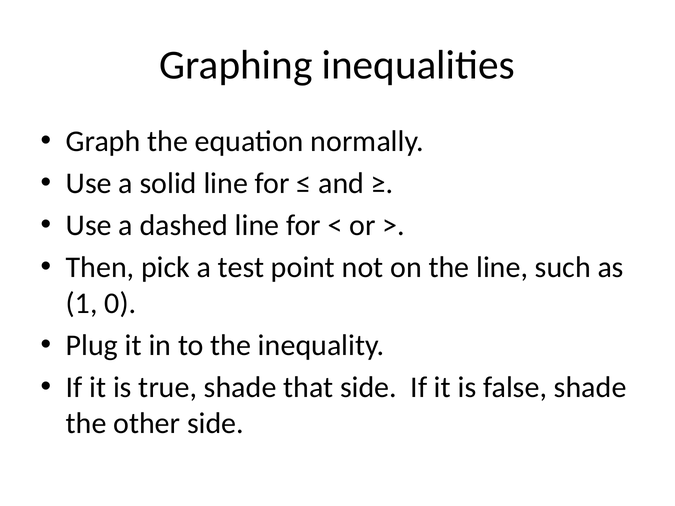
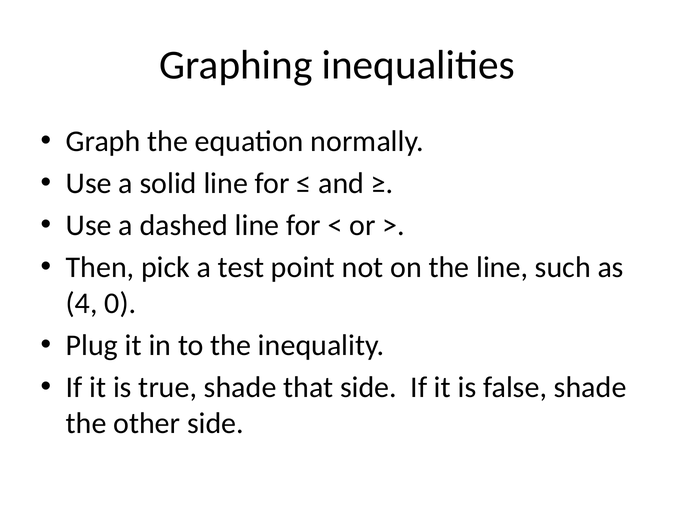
1: 1 -> 4 (82, 304)
